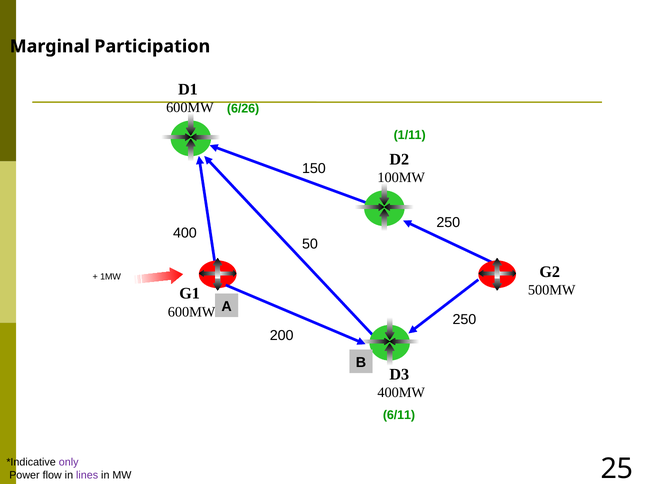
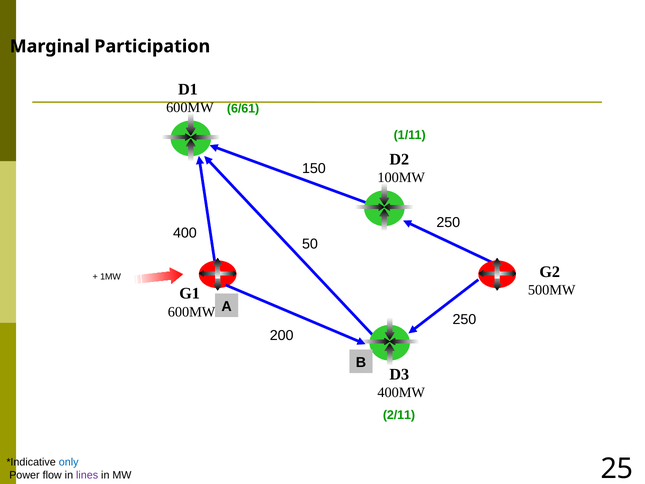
6/26: 6/26 -> 6/61 (243, 108)
6/11: 6/11 -> 2/11 (399, 415)
only colour: purple -> blue (69, 462)
